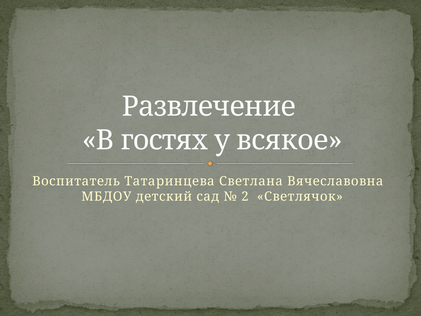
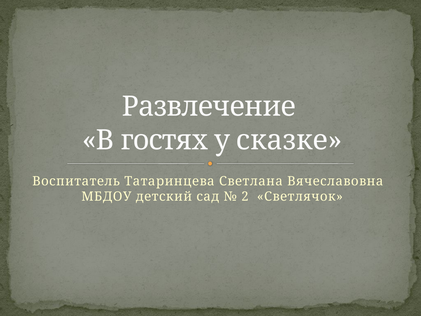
всякое: всякое -> сказке (289, 140)
